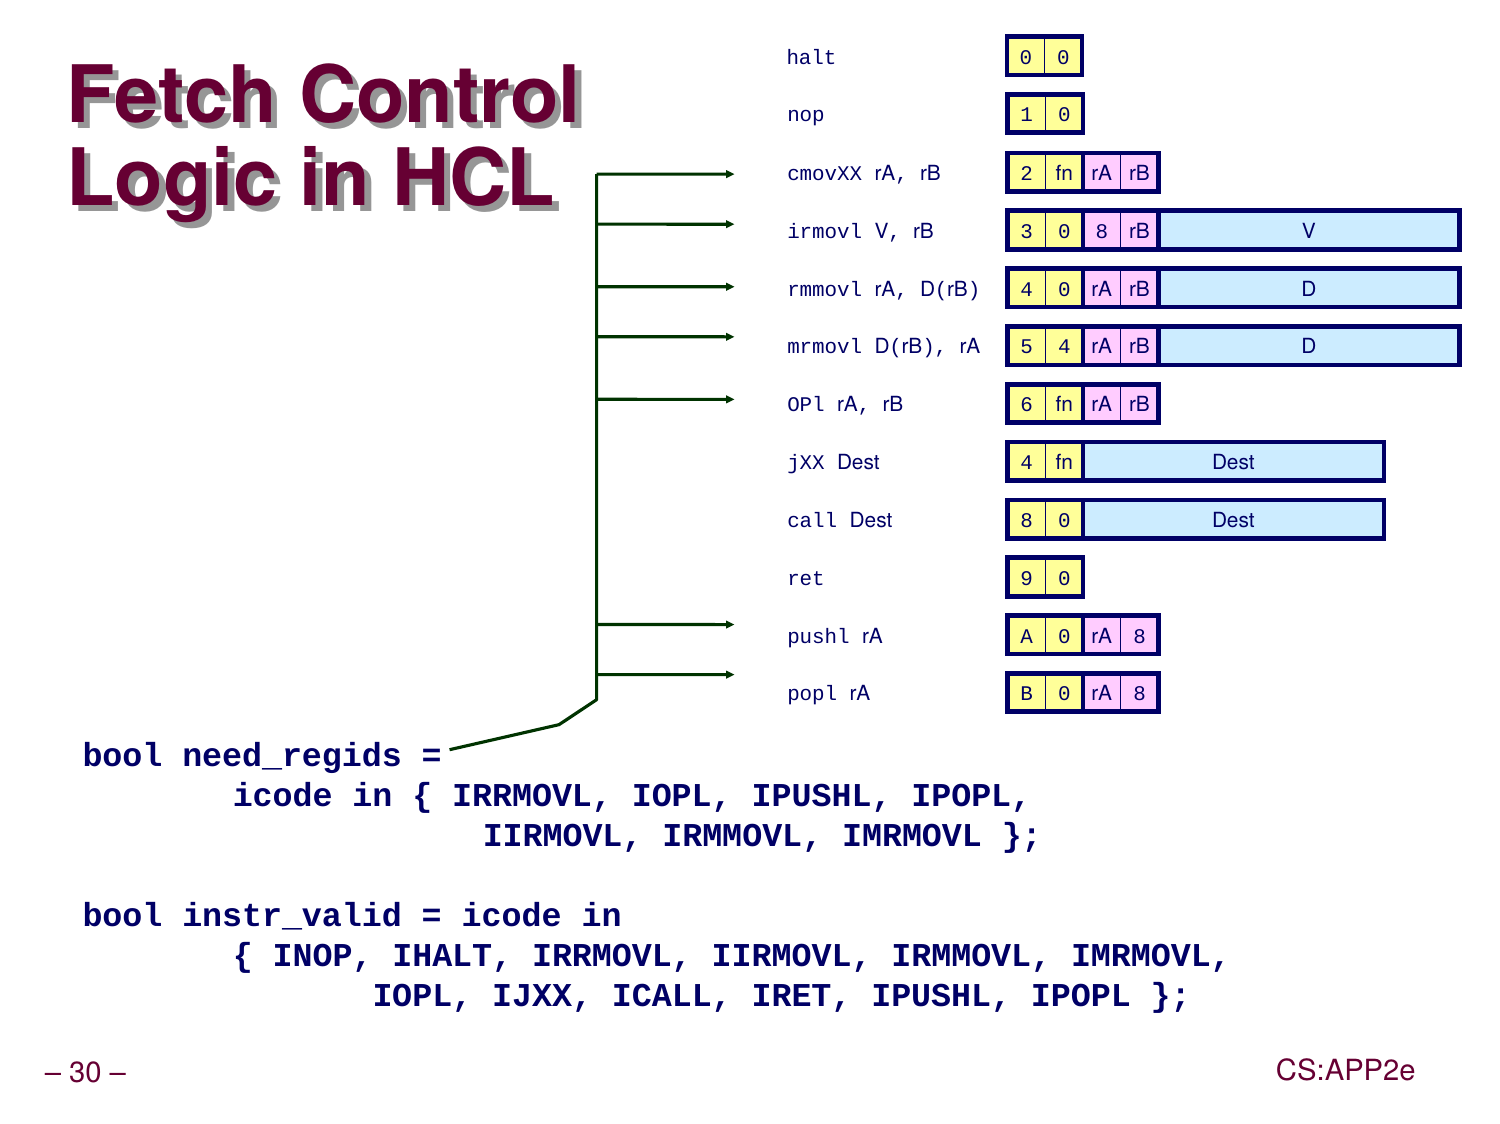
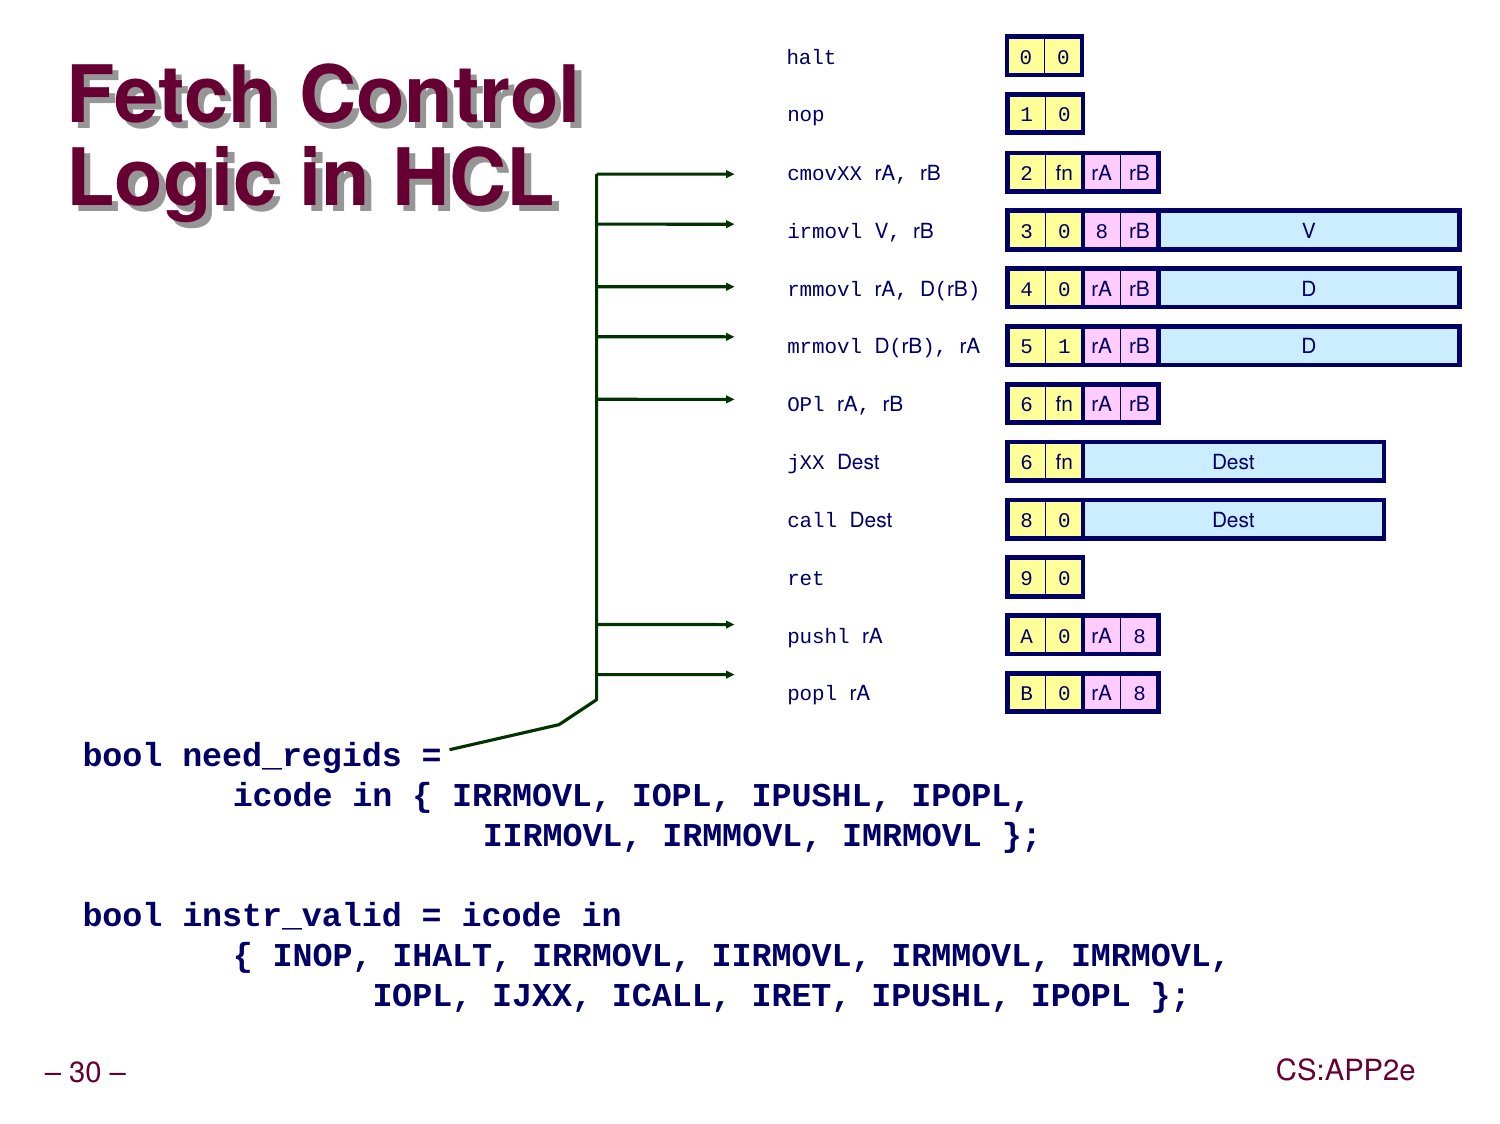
5 4: 4 -> 1 (1064, 347)
Dest 4: 4 -> 6 (1027, 463)
